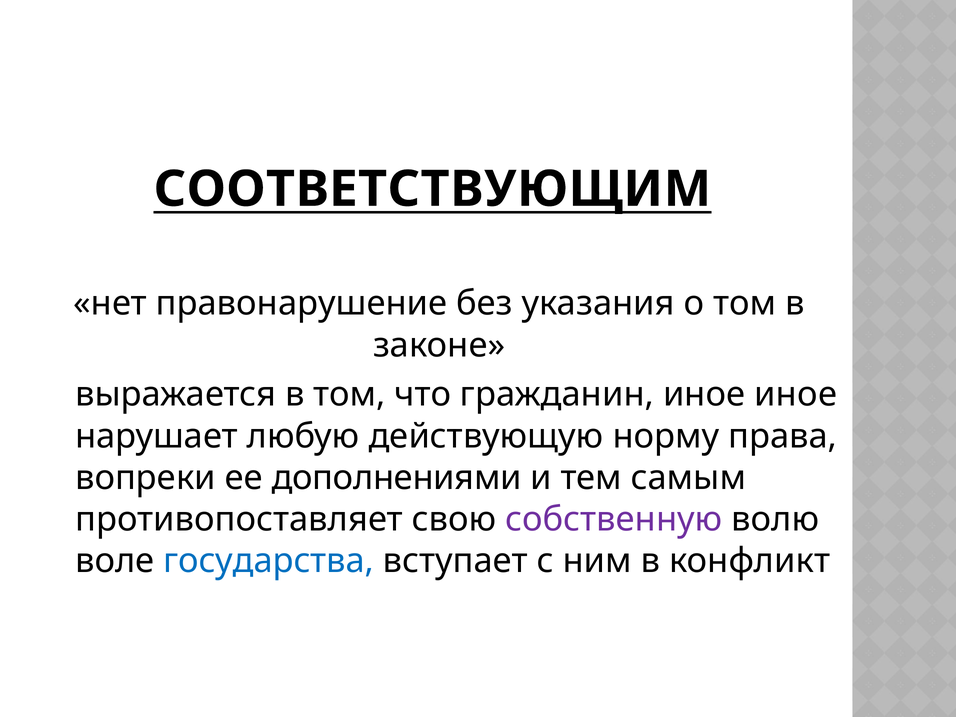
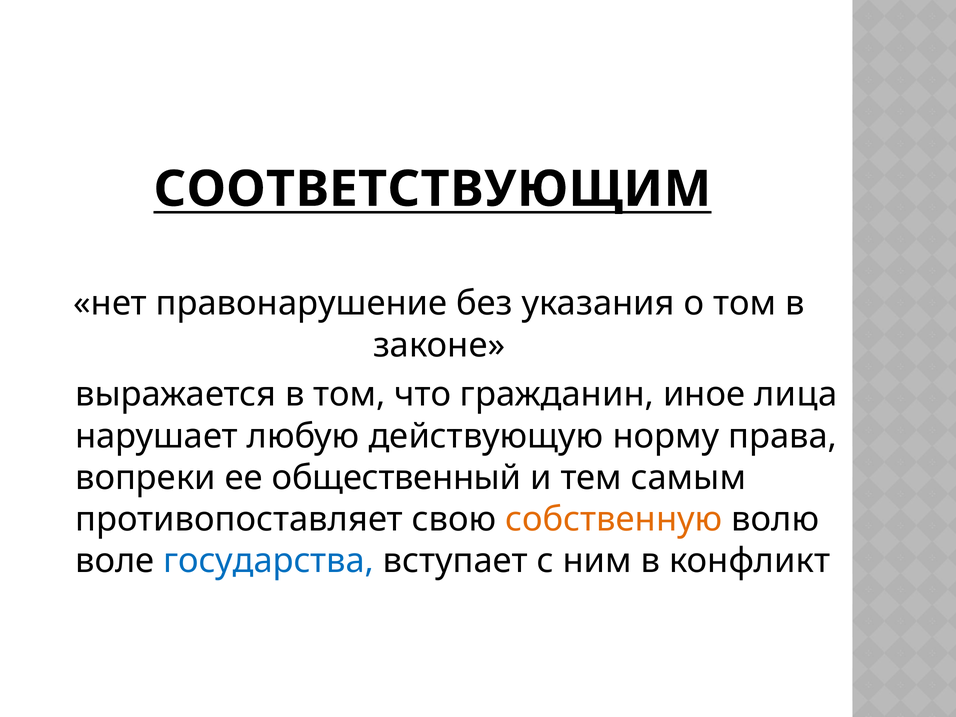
иное иное: иное -> лица (796, 395)
дополнениями: дополнениями -> общественный (397, 478)
собственную colour: purple -> orange (614, 519)
